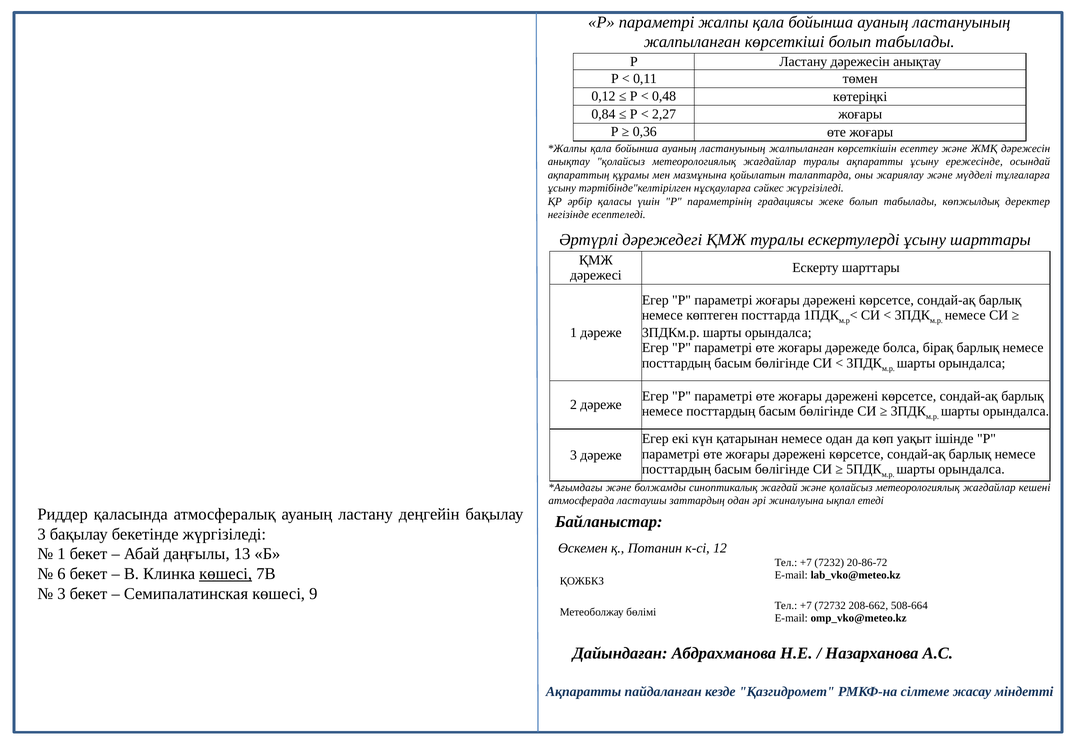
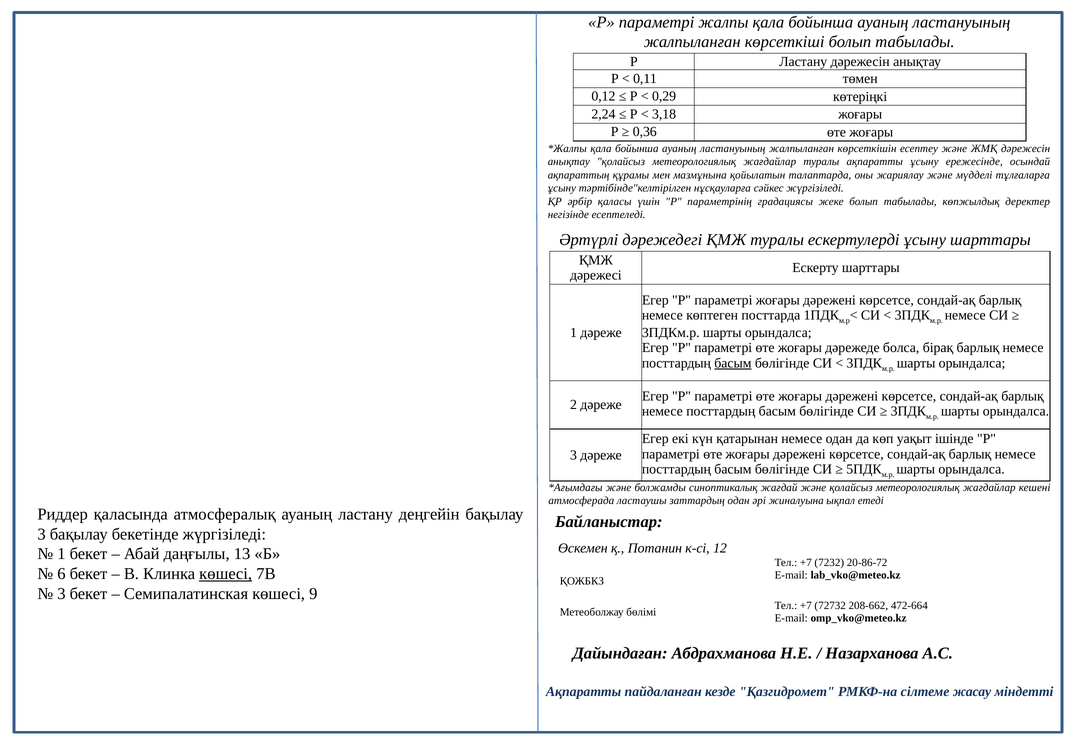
0,48: 0,48 -> 0,29 (664, 96)
0,84: 0,84 -> 2,24 (603, 114)
2,27: 2,27 -> 3,18 (664, 114)
басым underline: none -> present (733, 363)
508-664: 508-664 -> 472-664 (909, 606)
